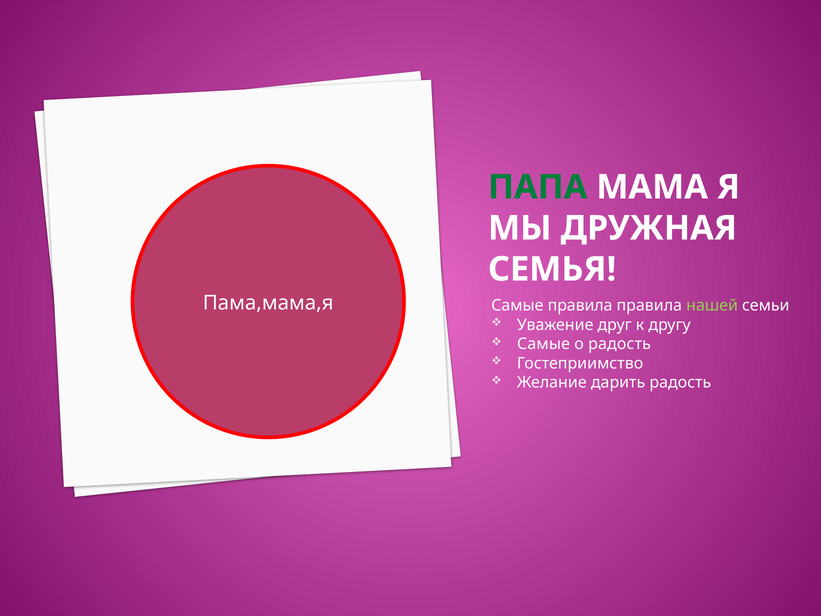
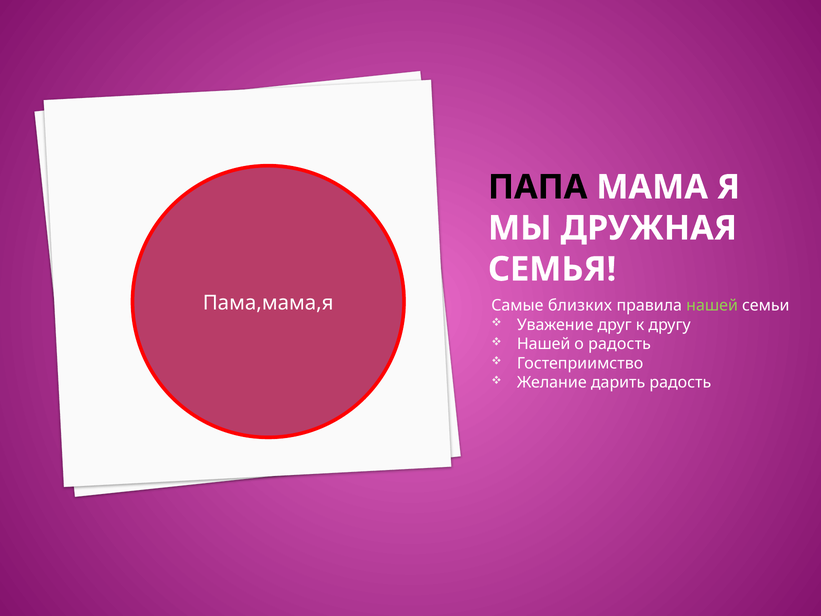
ПАПА colour: green -> black (538, 187)
Самые правила: правила -> близких (580, 306)
Самые: Самые -> Нашей (544, 344)
